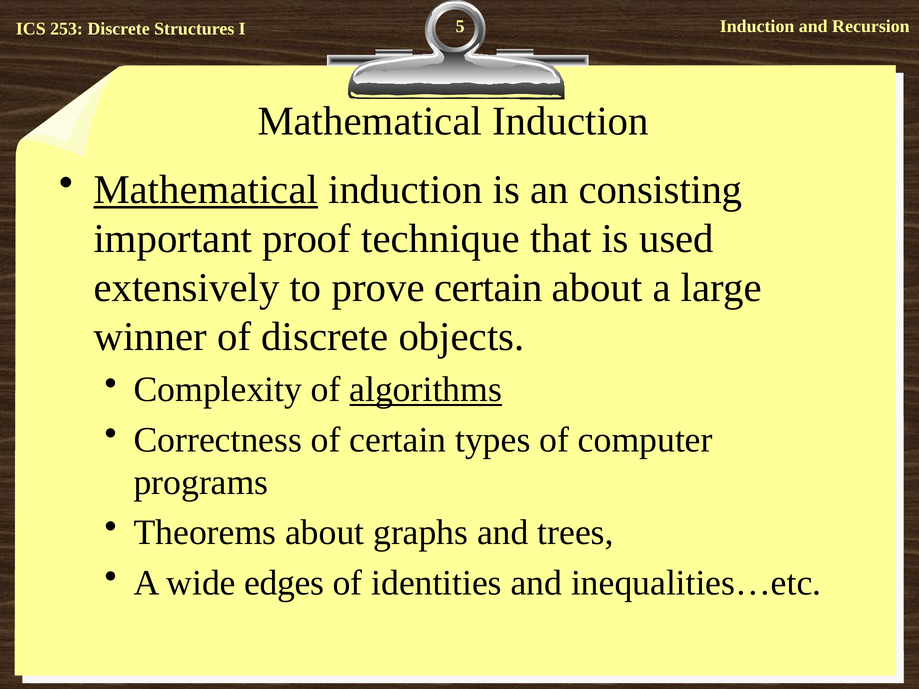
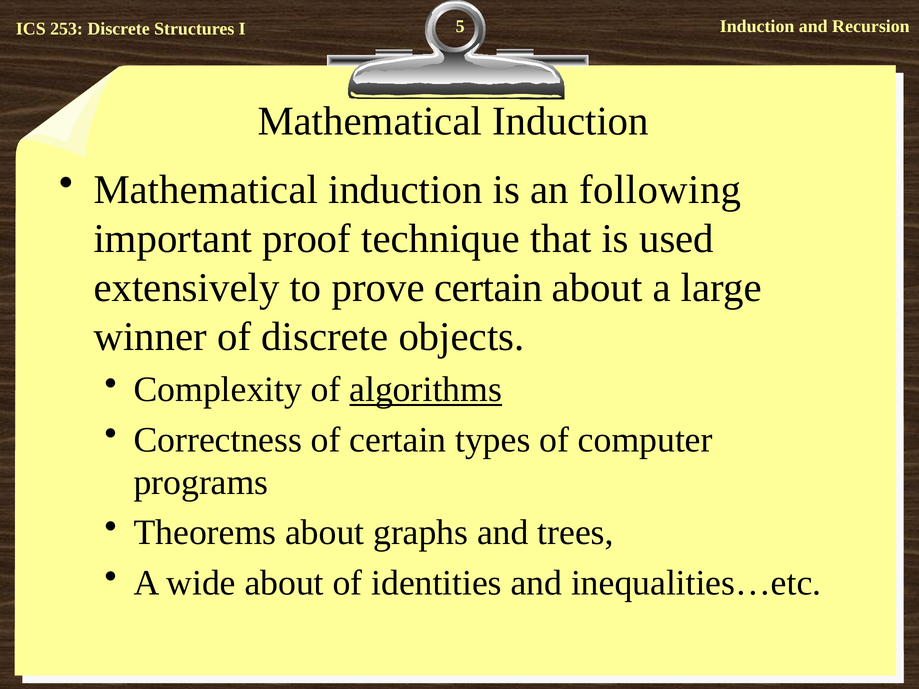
Mathematical underline: present -> none (206, 190)
consisting: consisting -> following (660, 190)
wide edges: edges -> about (284, 583)
